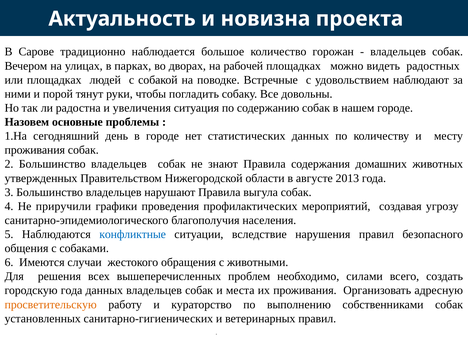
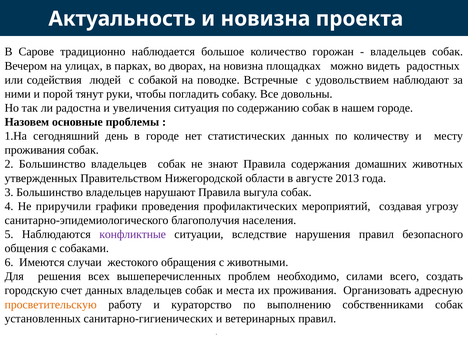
на рабочей: рабочей -> новизна (243, 66)
или площадках: площадках -> содействия (54, 80)
конфликтные colour: blue -> purple (133, 234)
городскую года: года -> счет (72, 290)
